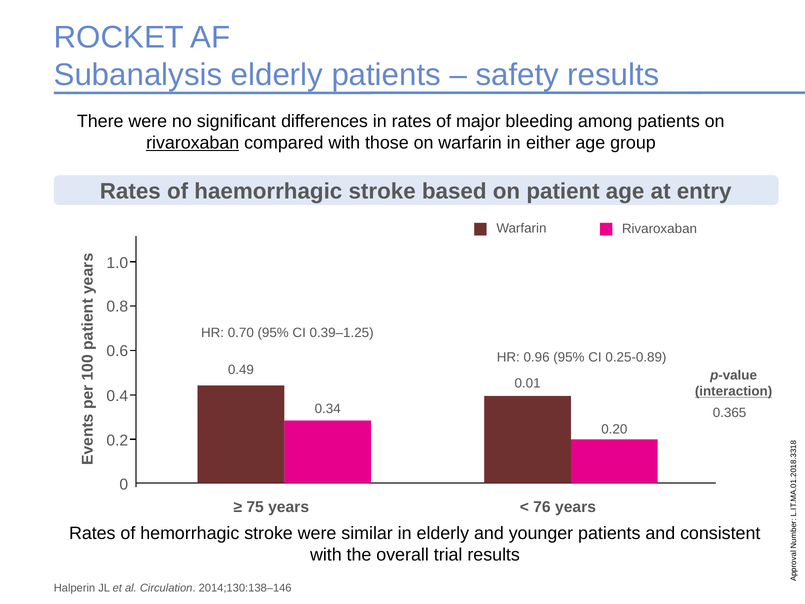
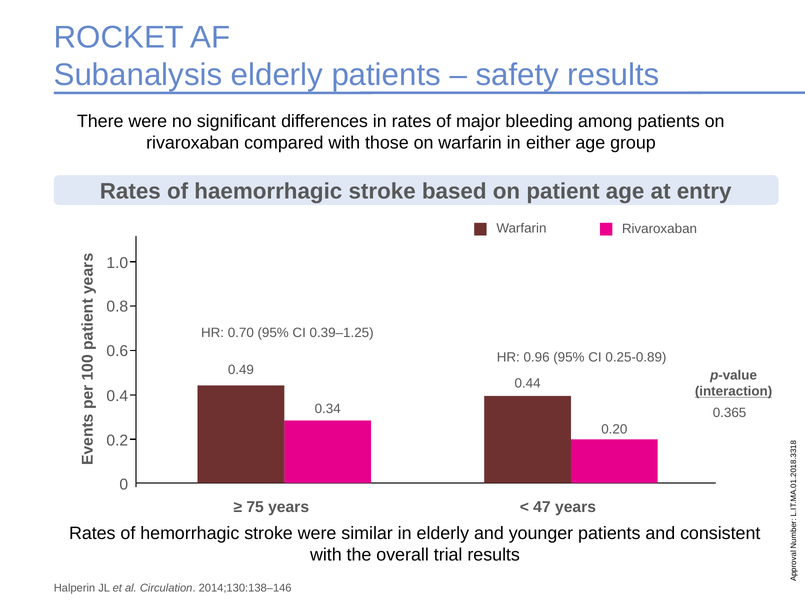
rivaroxaban underline: present -> none (193, 143)
0.01: 0.01 -> 0.44 (528, 383)
76: 76 -> 47 (542, 507)
